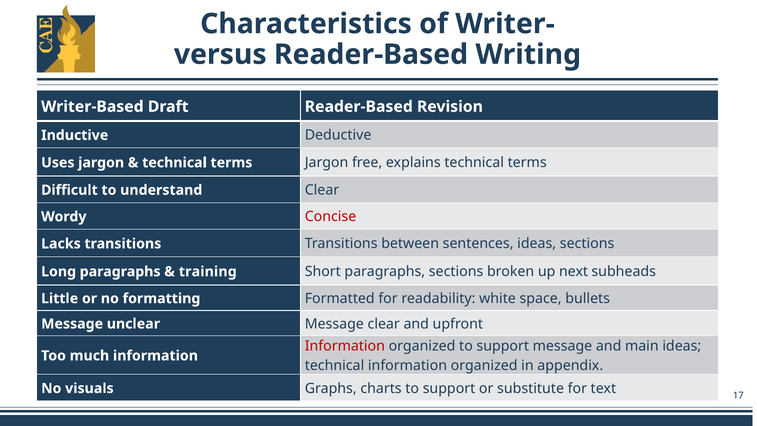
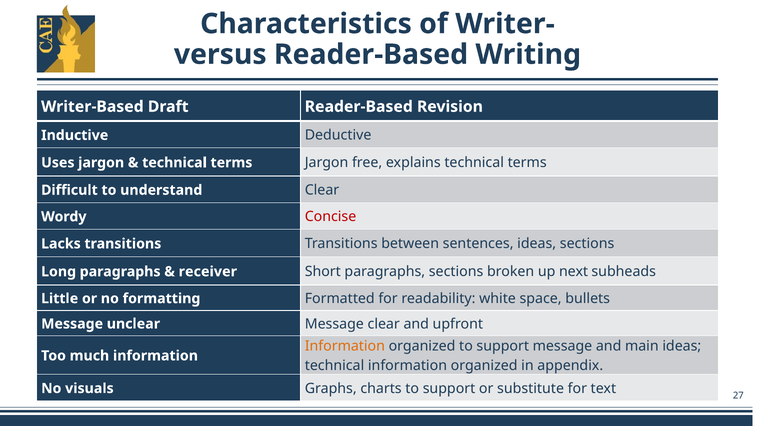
training: training -> receiver (208, 271)
Information colour: red -> orange (345, 346)
17: 17 -> 27 (738, 395)
